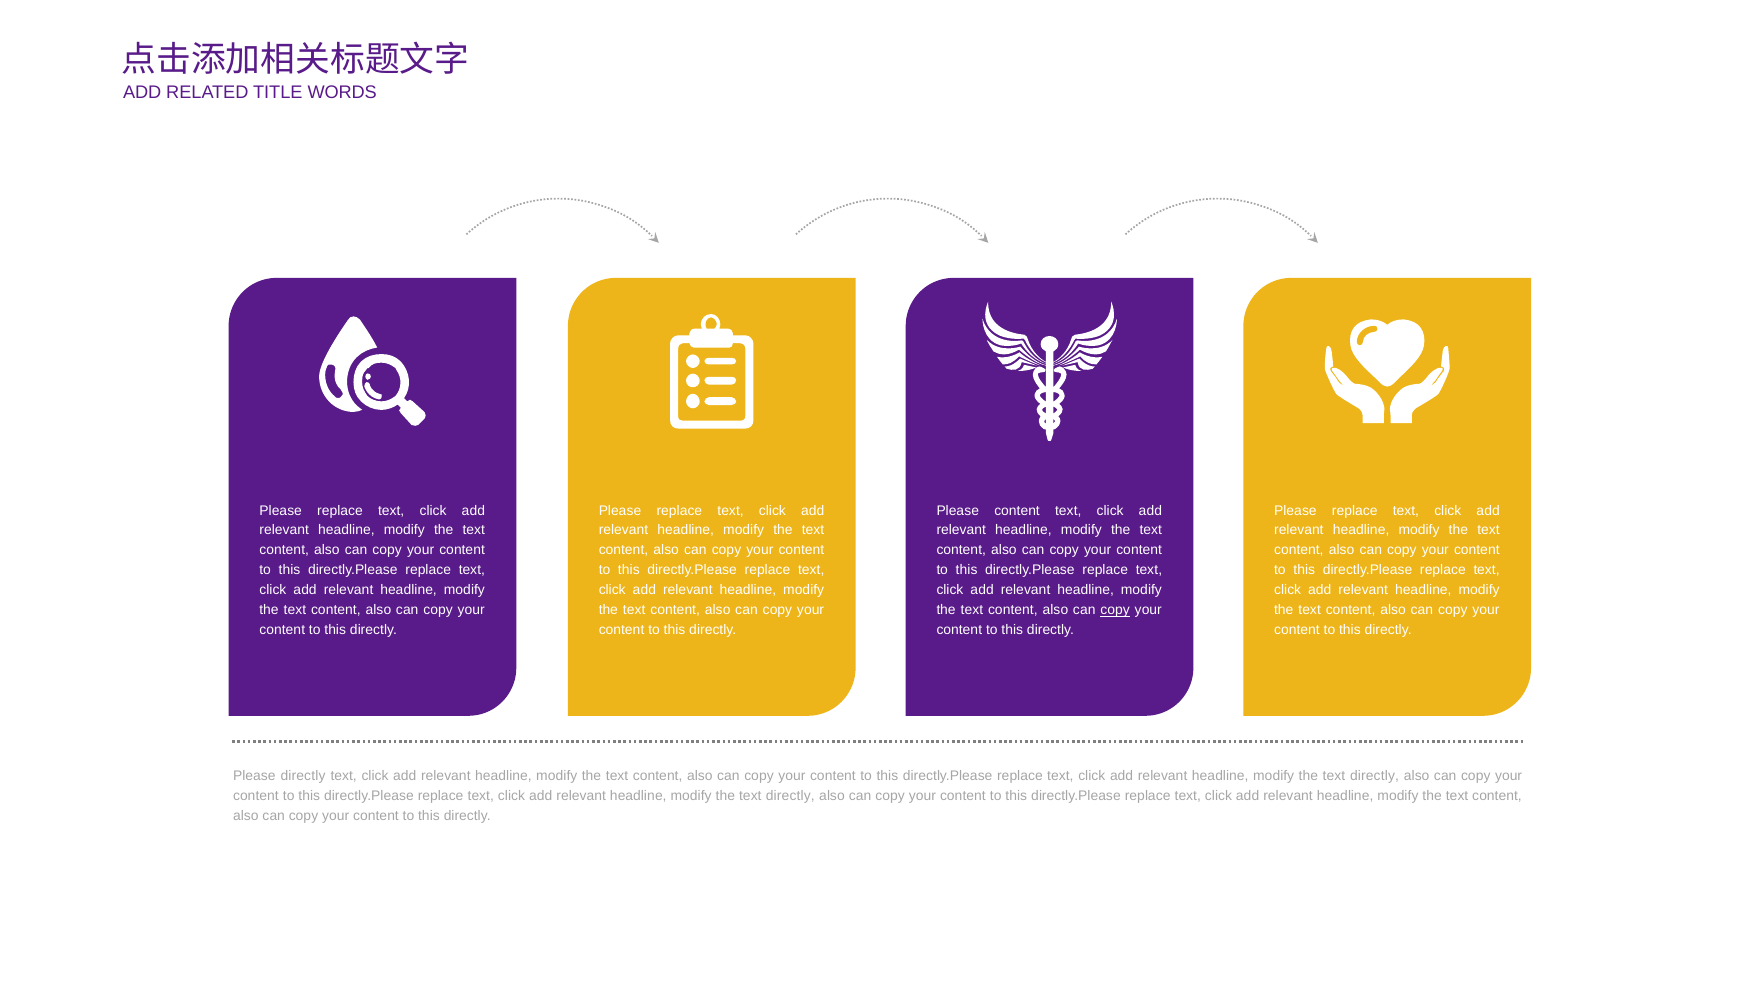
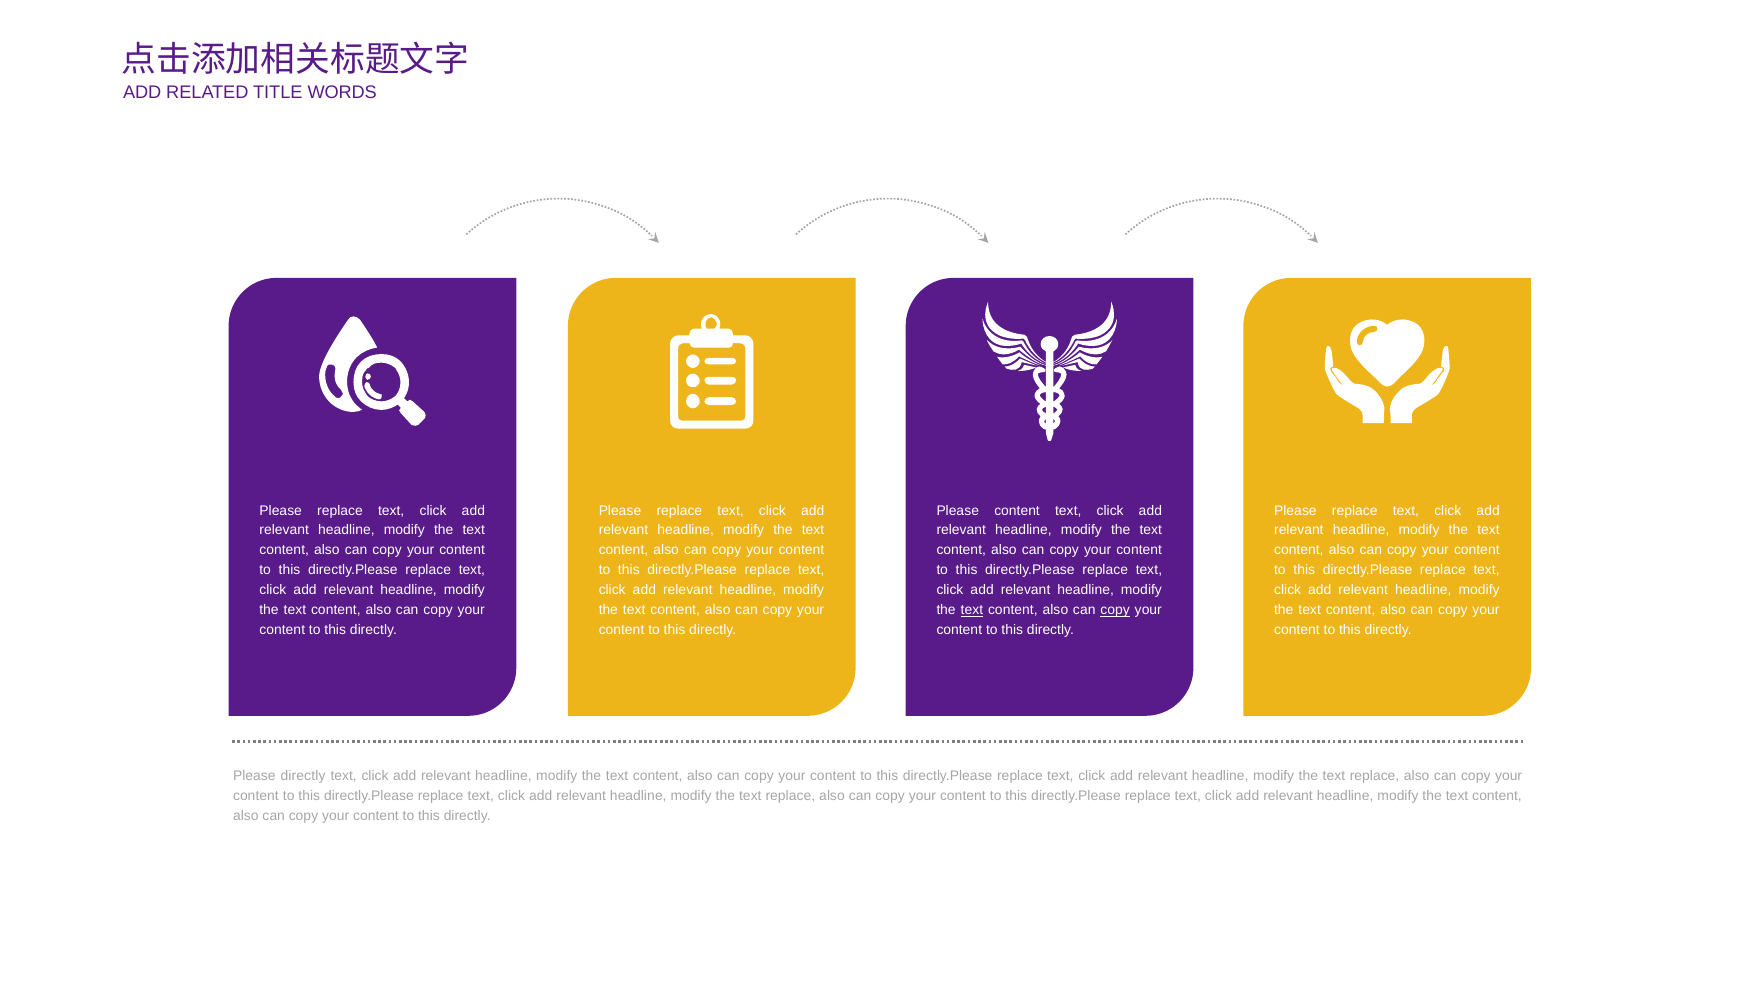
text underline: none -> present (972, 610)
directly: directly -> replace (1375, 776)
directly: directly -> replace (790, 796)
